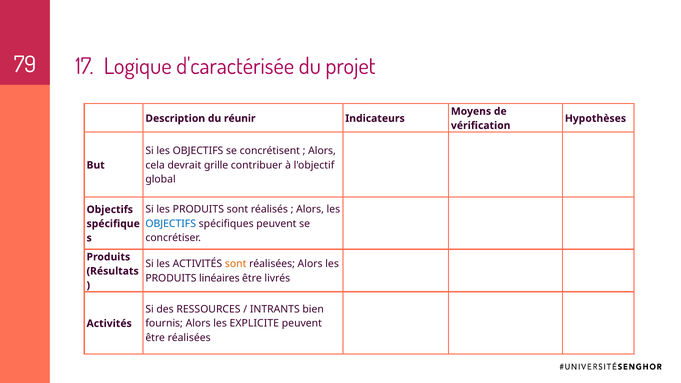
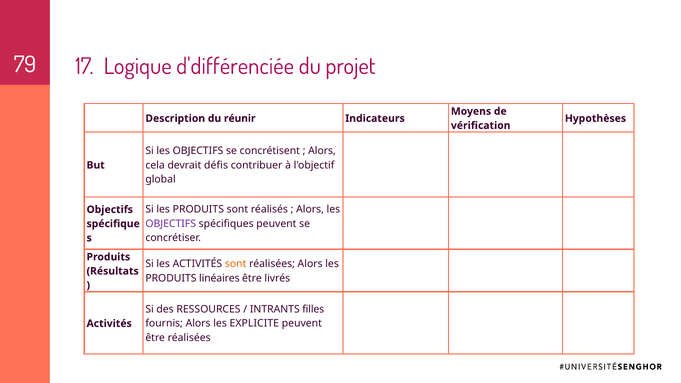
d'caractérisée: d'caractérisée -> d'différenciée (235, 66)
grille: grille -> défis (216, 165)
OBJECTIFS colour: blue -> purple (171, 224)
bien: bien -> filles (313, 309)
